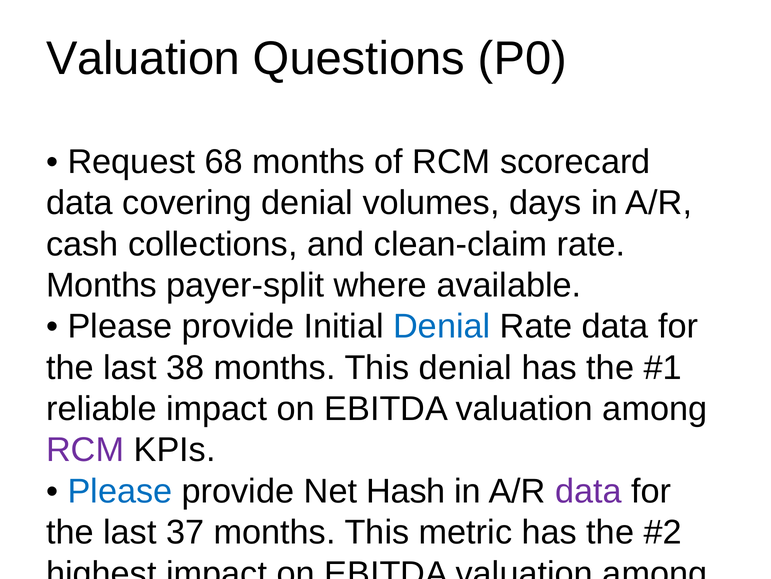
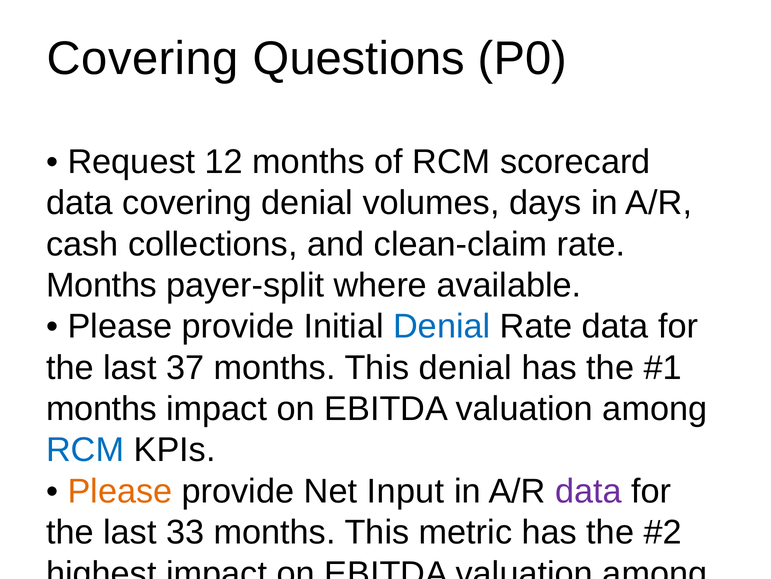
Valuation: Valuation -> Covering (143, 59)
68: 68 -> 12 (224, 162)
38: 38 -> 37 (185, 367)
reliable: reliable -> months (102, 408)
RCM colour: purple -> blue (85, 450)
Please colour: blue -> orange (120, 491)
Hash: Hash -> Input (406, 491)
37: 37 -> 33 (185, 532)
